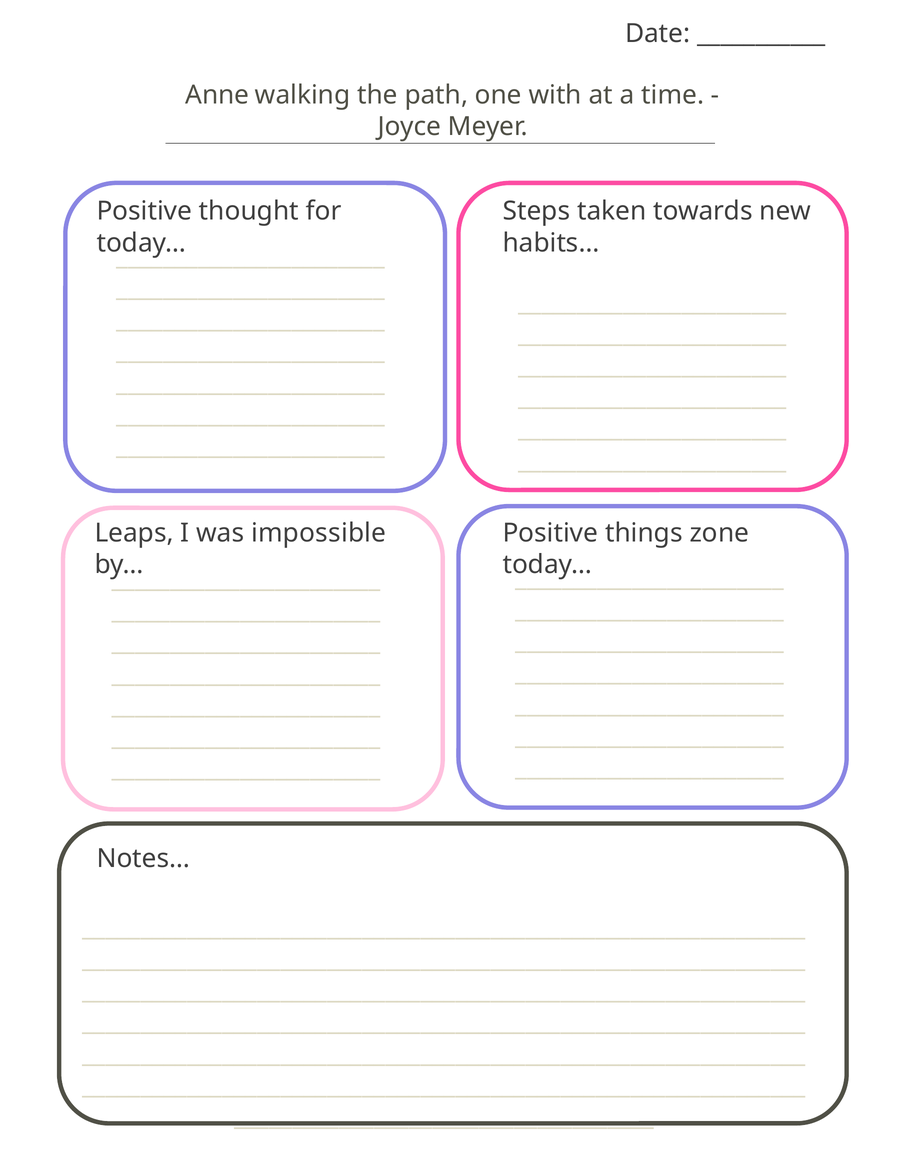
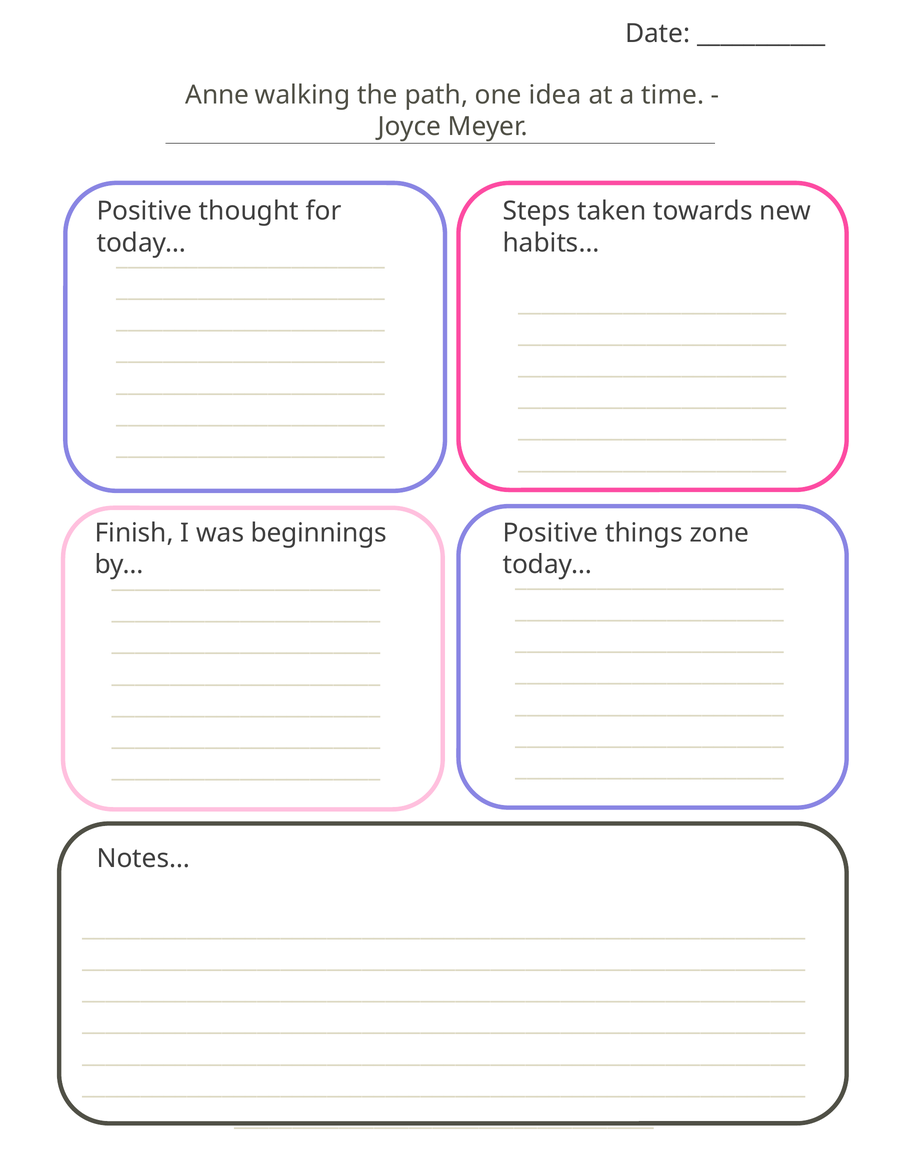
with: with -> idea (555, 95)
Leaps: Leaps -> Finish (134, 533)
impossible: impossible -> beginnings (319, 533)
